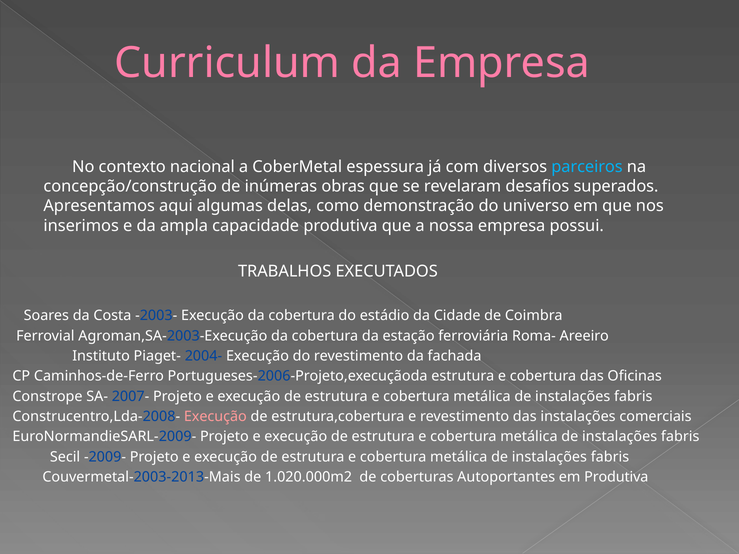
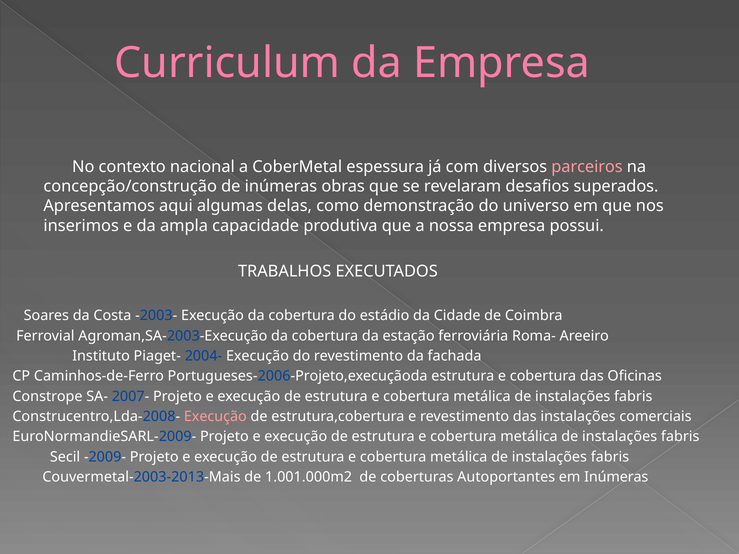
parceiros colour: light blue -> pink (587, 167)
1.020.000m2: 1.020.000m2 -> 1.001.000m2 (309, 477)
em Produtiva: Produtiva -> Inúmeras (616, 477)
